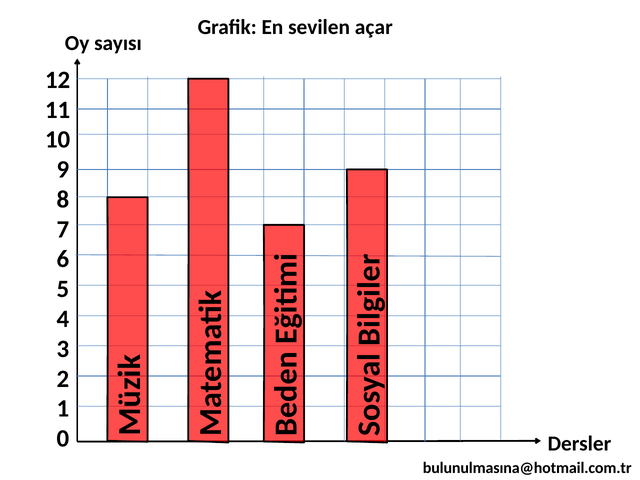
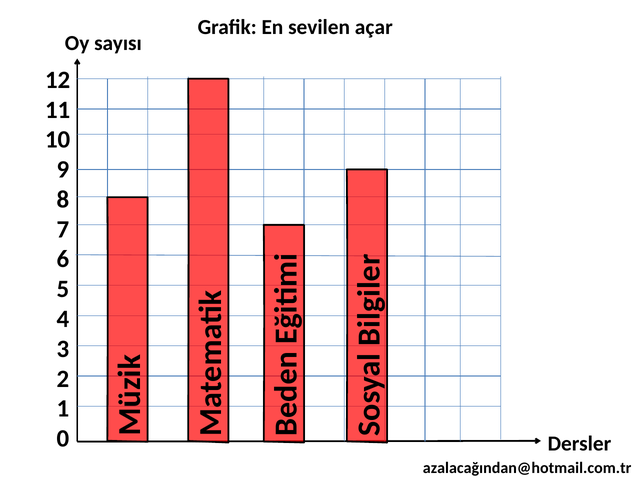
bulunulmasına@hotmail.com.tr: bulunulmasına@hotmail.com.tr -> azalacağından@hotmail.com.tr (527, 468)
